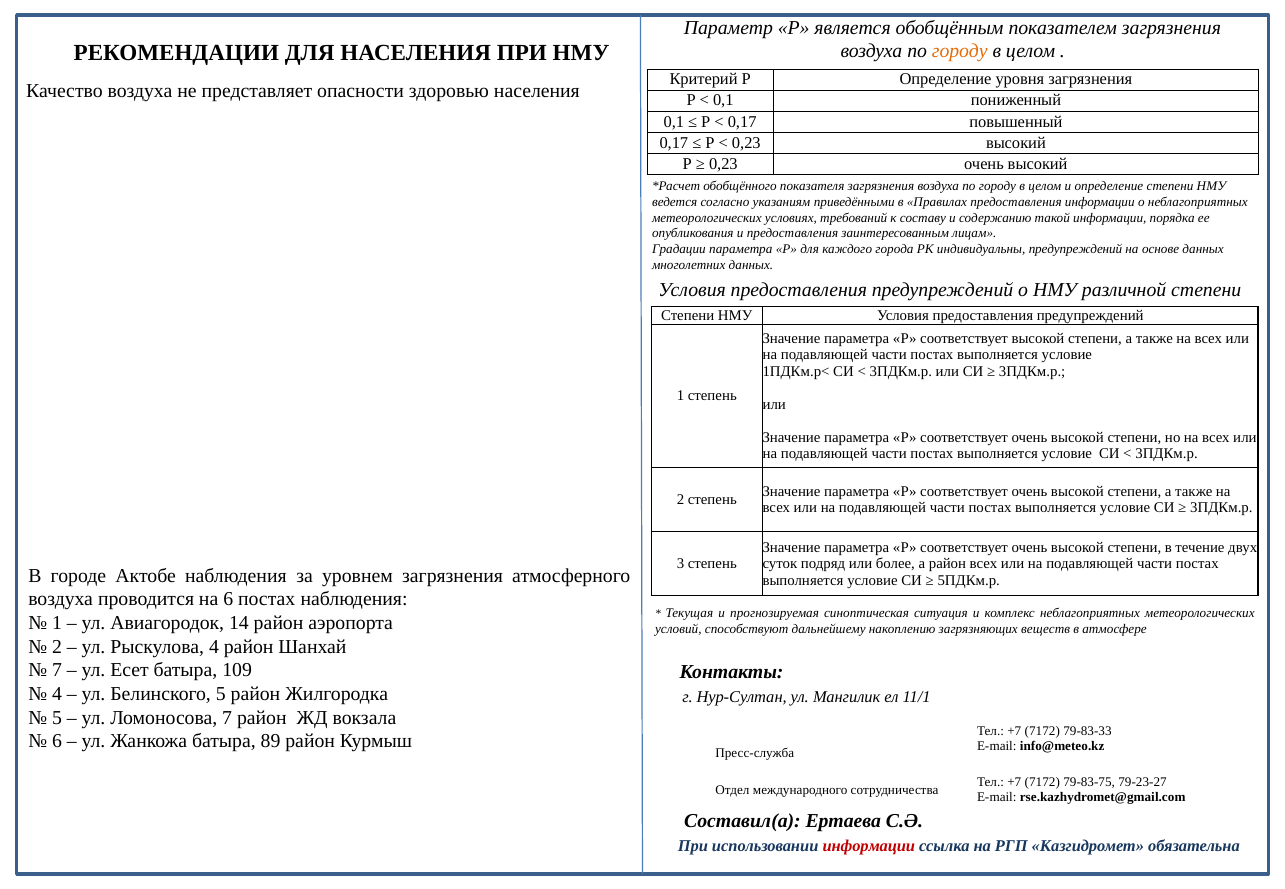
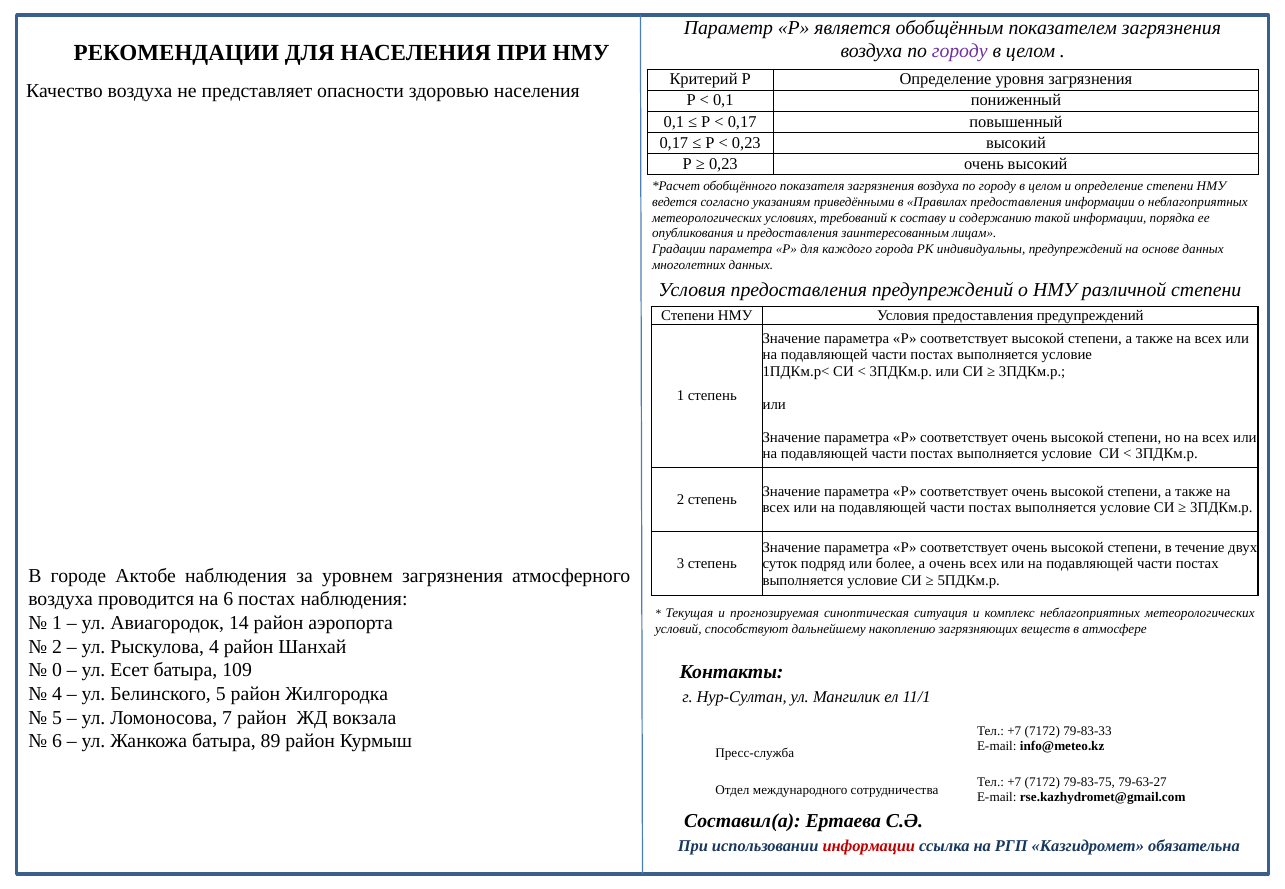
городу colour: orange -> purple (960, 51)
а район: район -> очень (947, 564)
7: 7 -> 0 (57, 671)
79-23-27: 79-23-27 -> 79-63-27 (1143, 783)
